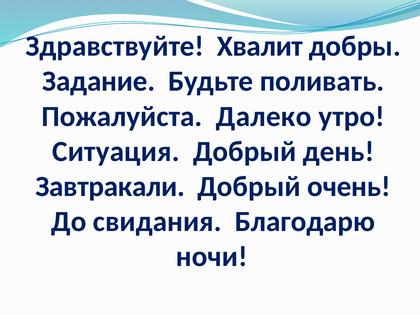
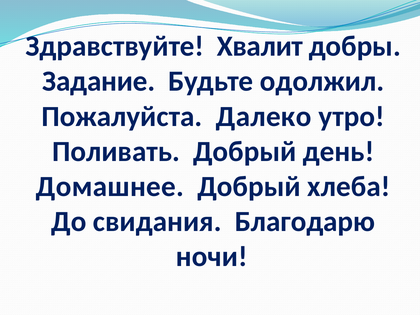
поливать: поливать -> одолжил (322, 81)
Ситуация: Ситуация -> Поливать (116, 151)
Завтракали: Завтракали -> Домашнее (110, 186)
очень: очень -> хлеба (349, 186)
